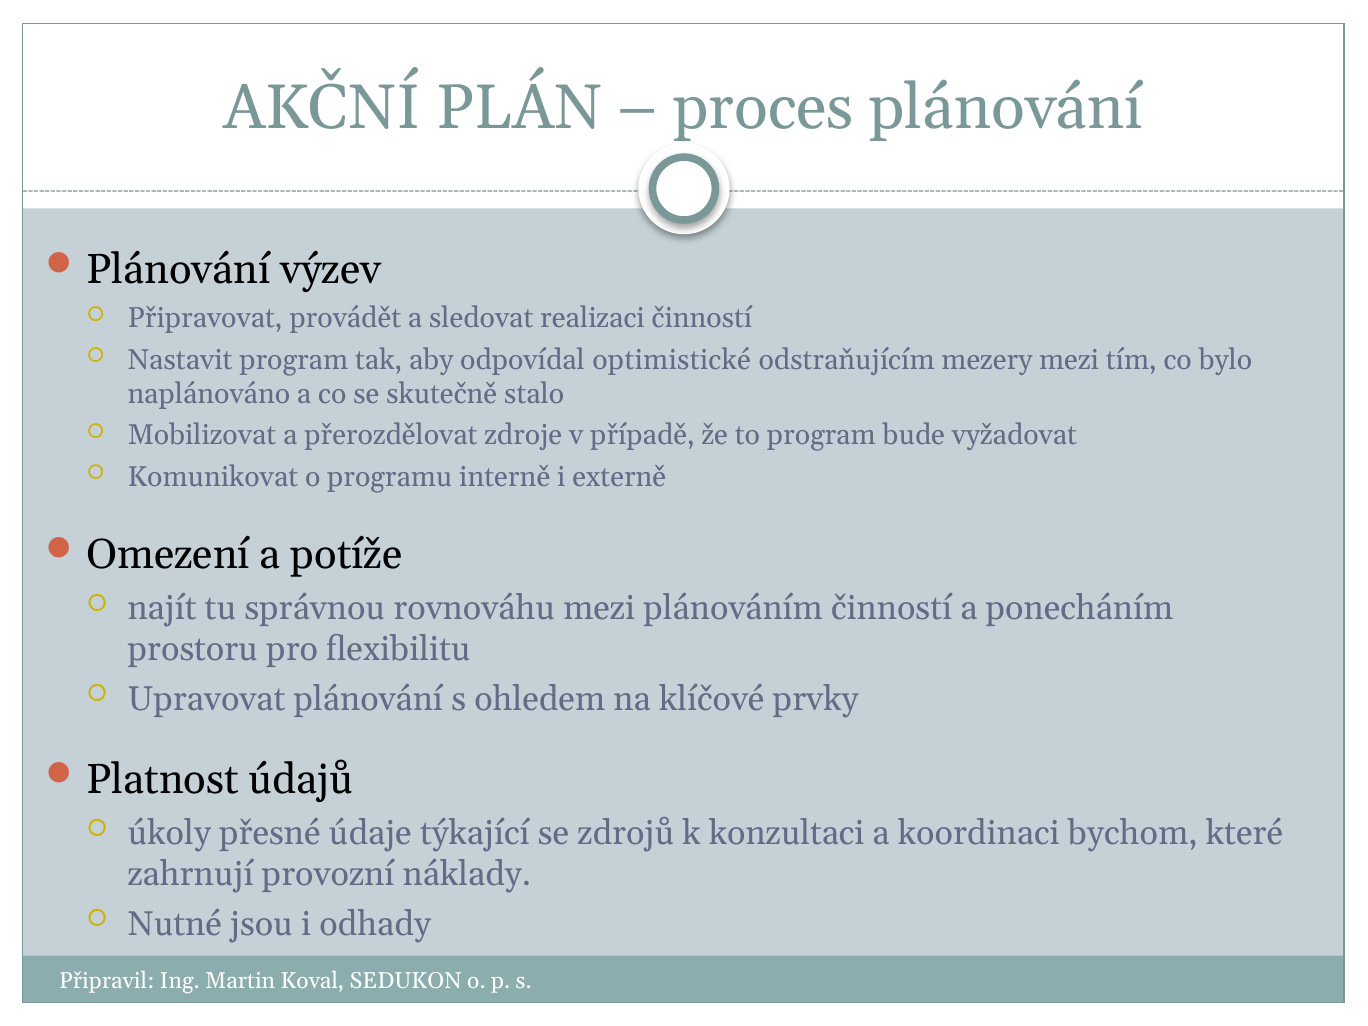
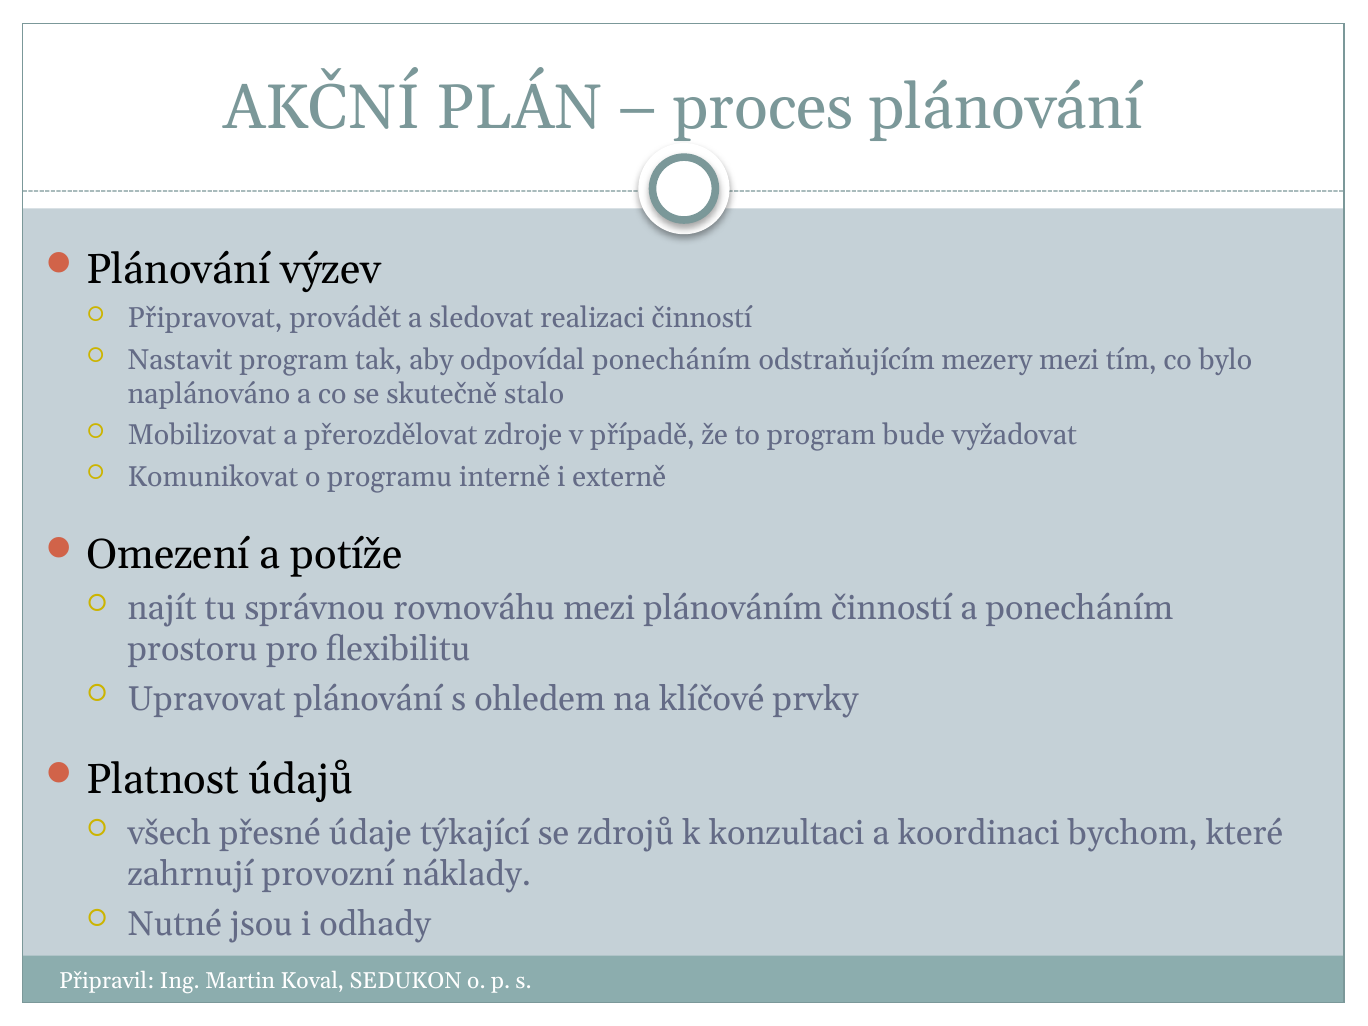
odpovídal optimistické: optimistické -> ponecháním (672, 360)
úkoly: úkoly -> všech (169, 833)
